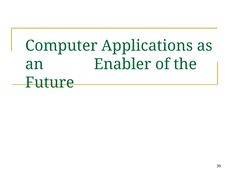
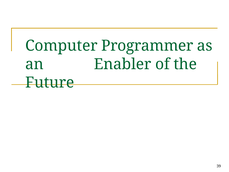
Applications: Applications -> Programmer (147, 46)
